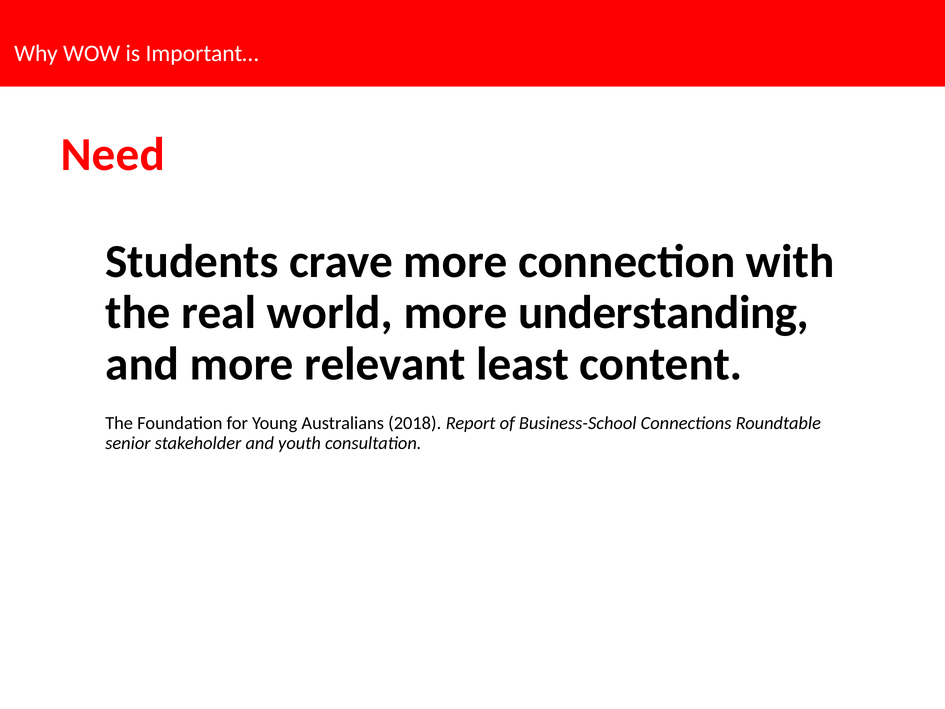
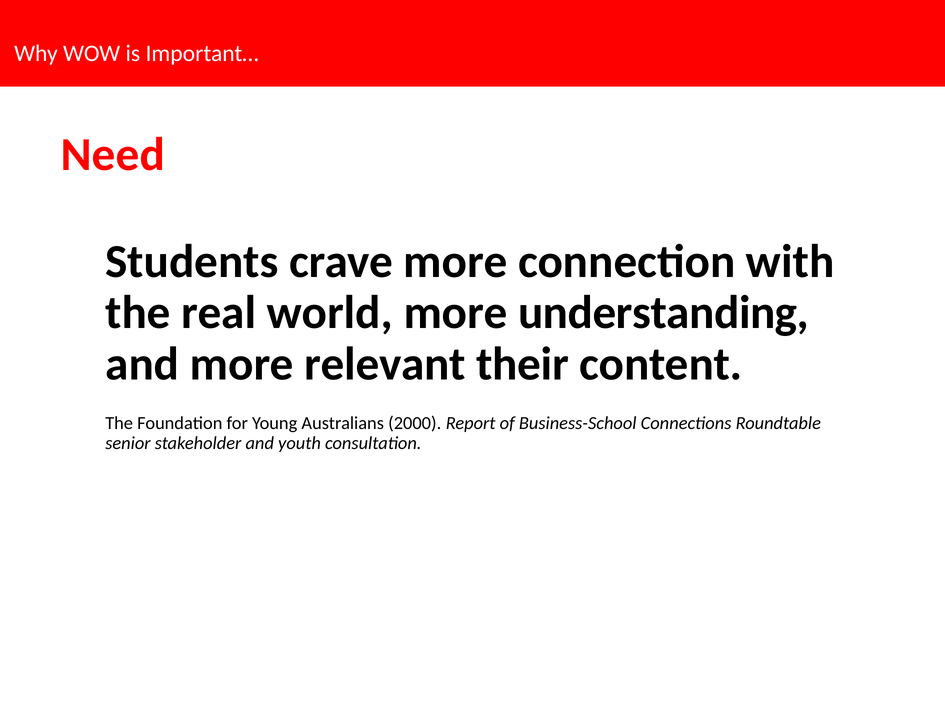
least: least -> their (523, 364)
2018: 2018 -> 2000 (415, 423)
